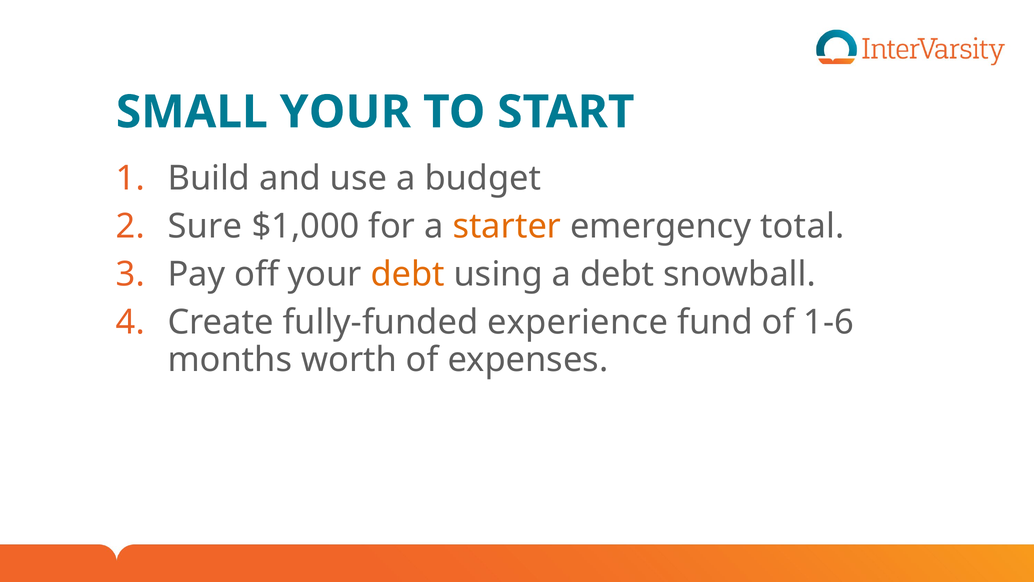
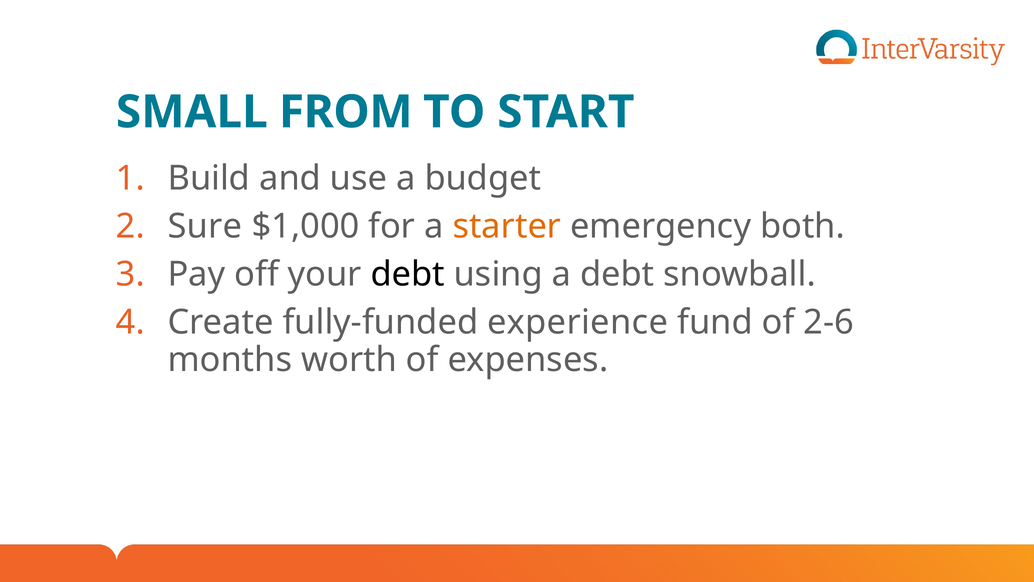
SMALL YOUR: YOUR -> FROM (346, 112)
total: total -> both (803, 226)
debt colour: orange -> black (408, 274)
1-6: 1-6 -> 2-6 (829, 322)
